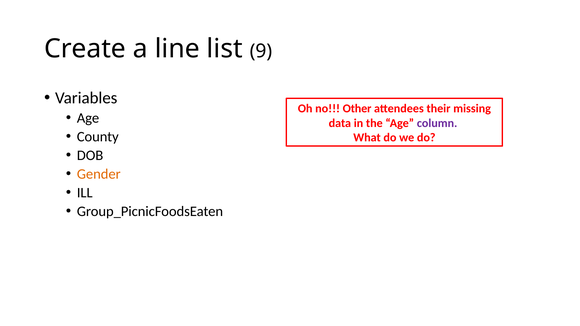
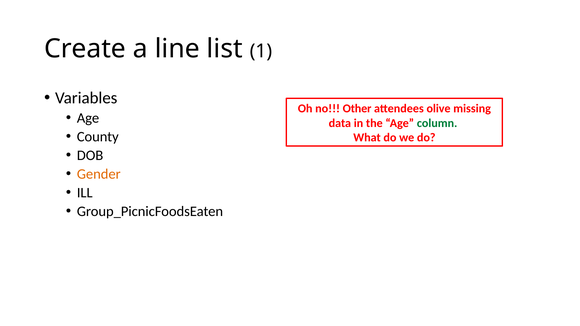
9: 9 -> 1 (261, 51)
their: their -> olive (439, 109)
column colour: purple -> green (437, 123)
